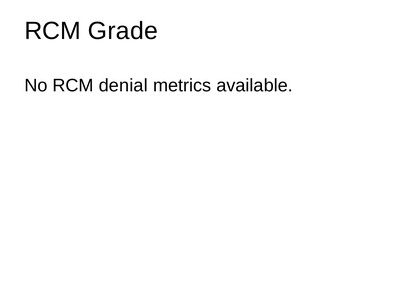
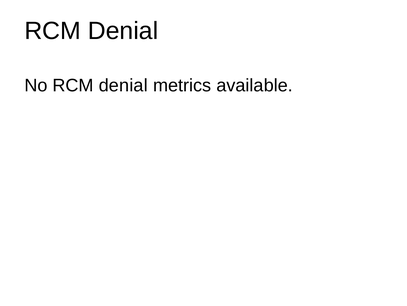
Grade: Grade -> Denial (123, 31)
